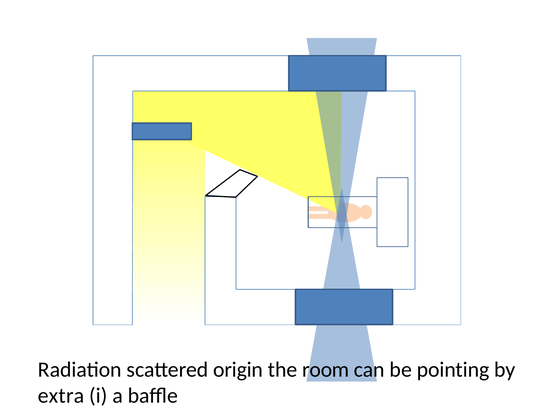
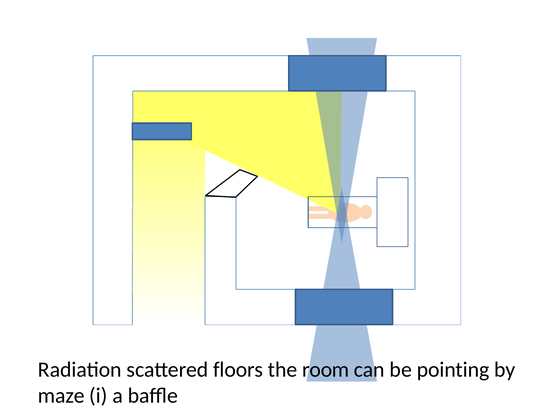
origin: origin -> floors (238, 370)
extra: extra -> maze (61, 396)
